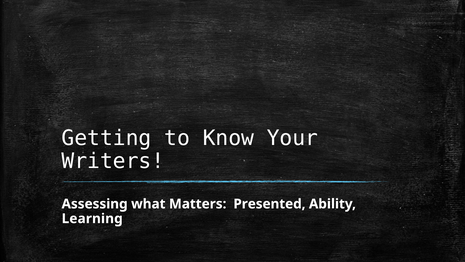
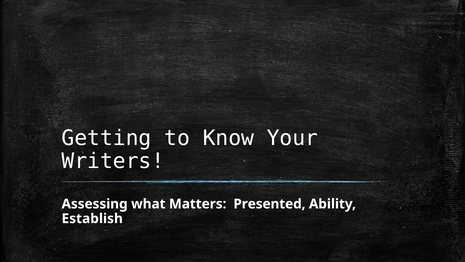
Learning: Learning -> Establish (92, 218)
